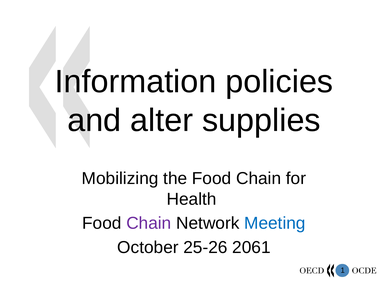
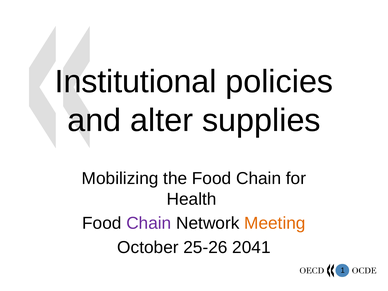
Information: Information -> Institutional (136, 82)
Meeting colour: blue -> orange (275, 223)
2061: 2061 -> 2041 (251, 247)
